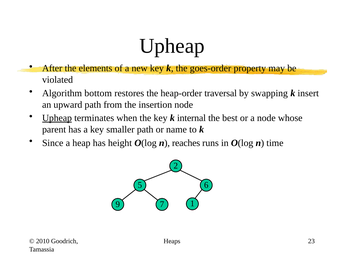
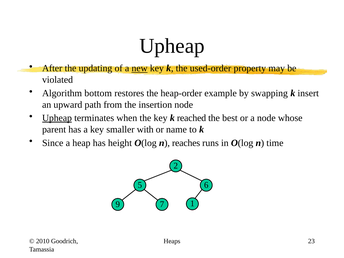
elements: elements -> updating (95, 68)
new underline: none -> present (140, 68)
goes-order: goes-order -> used-order (211, 68)
traversal: traversal -> example (221, 93)
internal: internal -> reached (192, 118)
smaller path: path -> with (145, 130)
